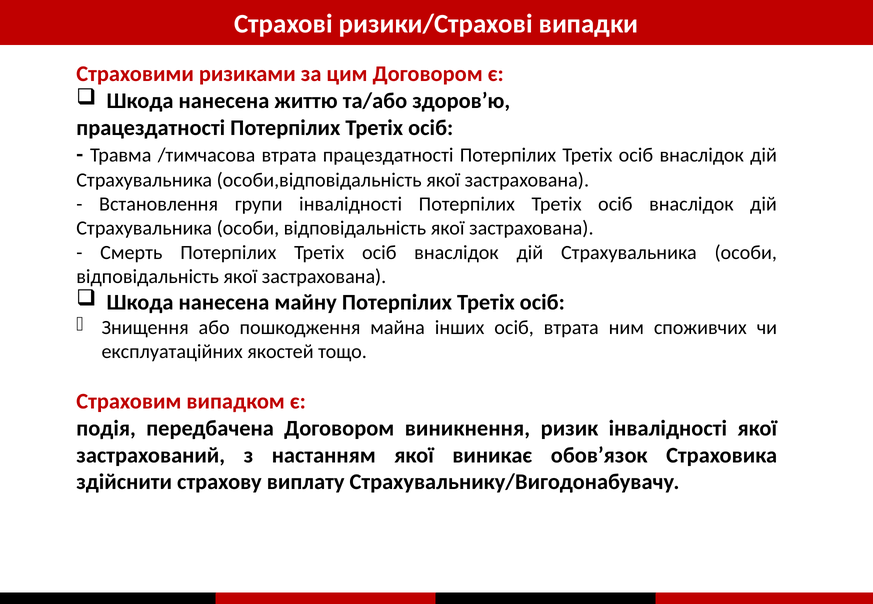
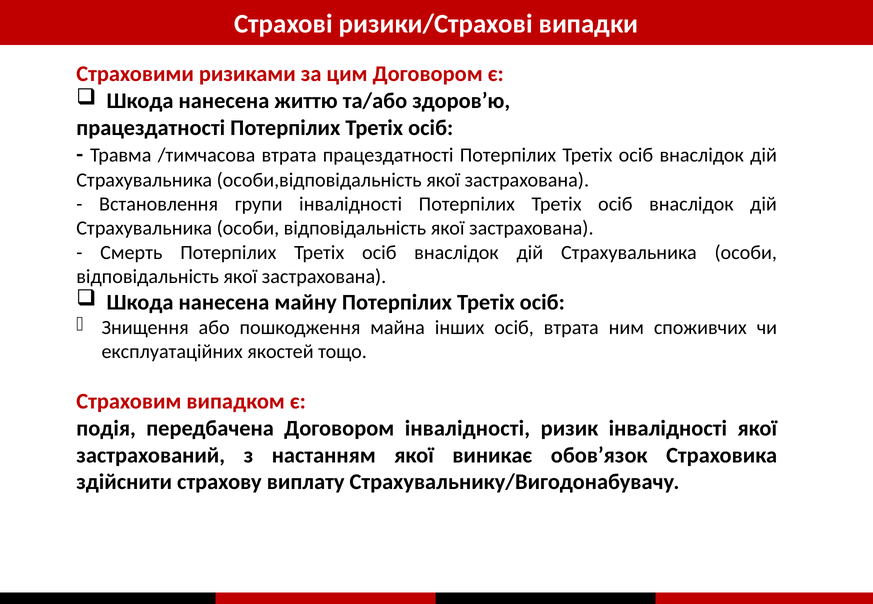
Договором виникнення: виникнення -> інвалідності (467, 429)
